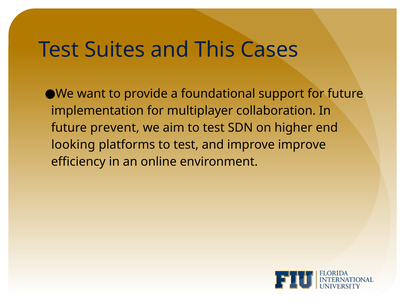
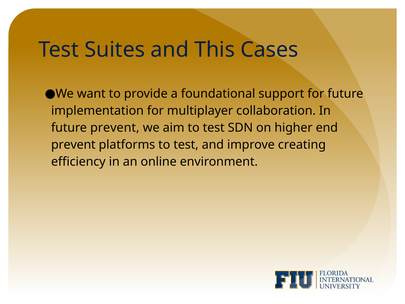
looking: looking -> prevent (73, 145)
improve improve: improve -> creating (302, 145)
